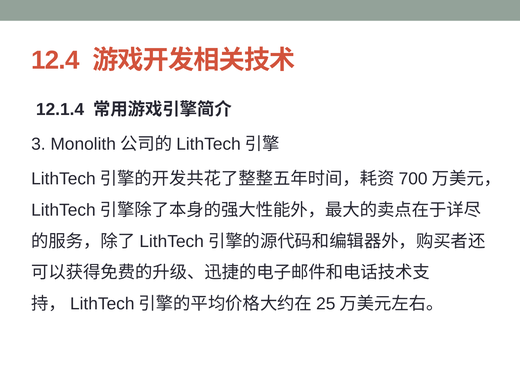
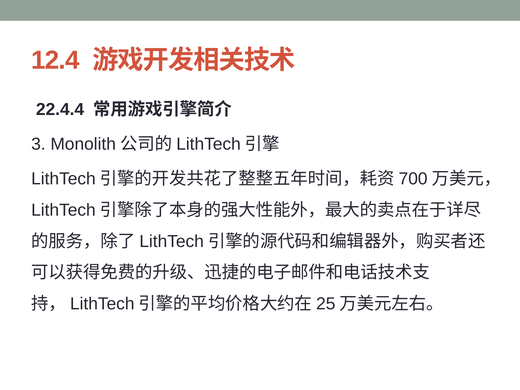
12.1.4: 12.1.4 -> 22.4.4 (60, 110)
